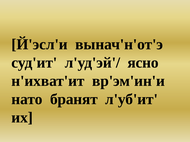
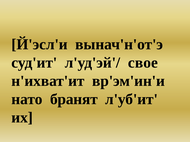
ясно: ясно -> свое (143, 63)
